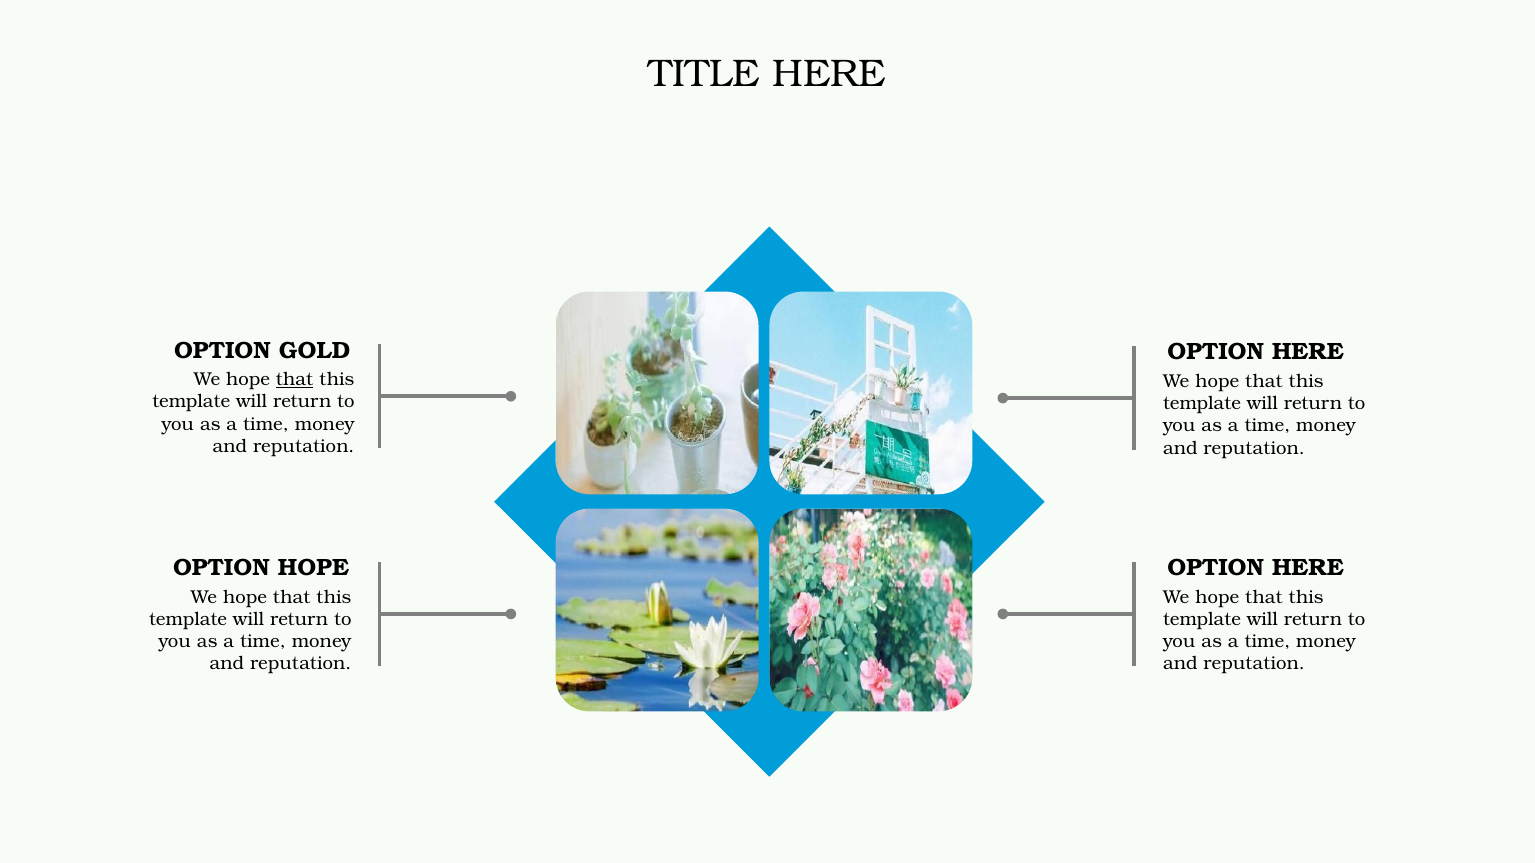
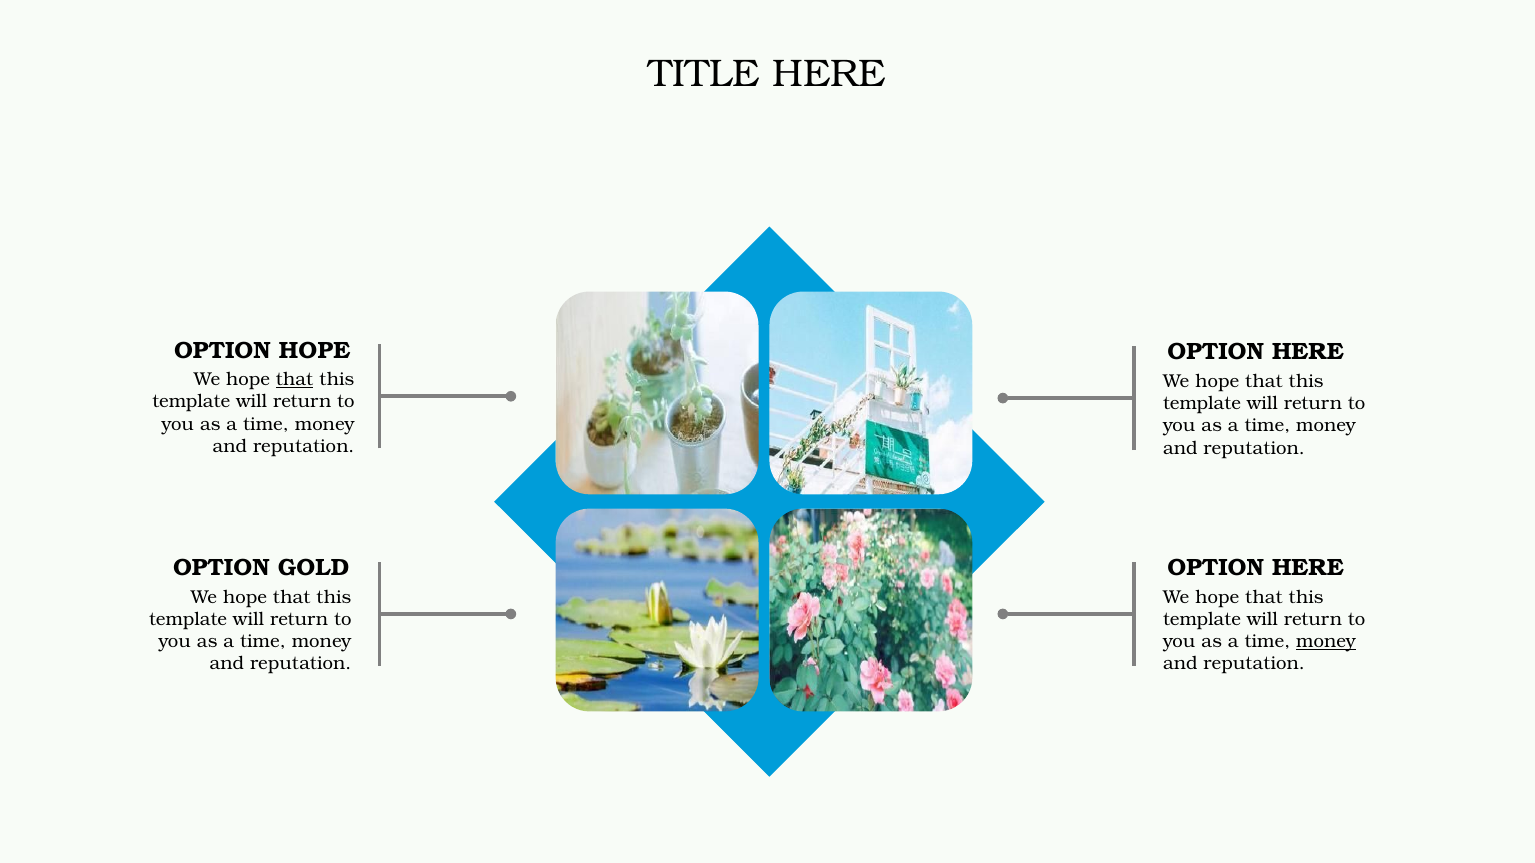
OPTION GOLD: GOLD -> HOPE (315, 350)
OPTION HOPE: HOPE -> GOLD (313, 568)
money underline: none -> present (1326, 642)
